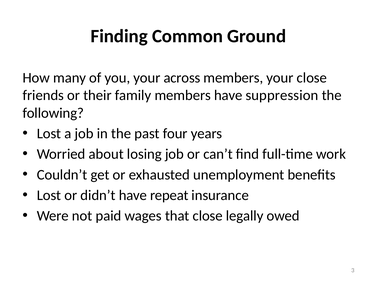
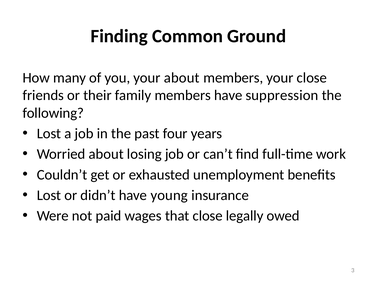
your across: across -> about (182, 78)
repeat: repeat -> young (169, 195)
